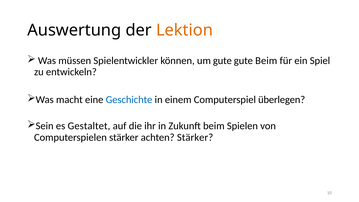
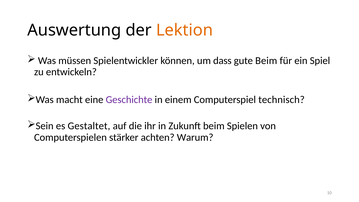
um gute: gute -> dass (222, 61)
Geschichte colour: blue -> purple (129, 100)
überlegen: überlegen -> technisch (282, 100)
achten Stärker: Stärker -> Warum (195, 137)
